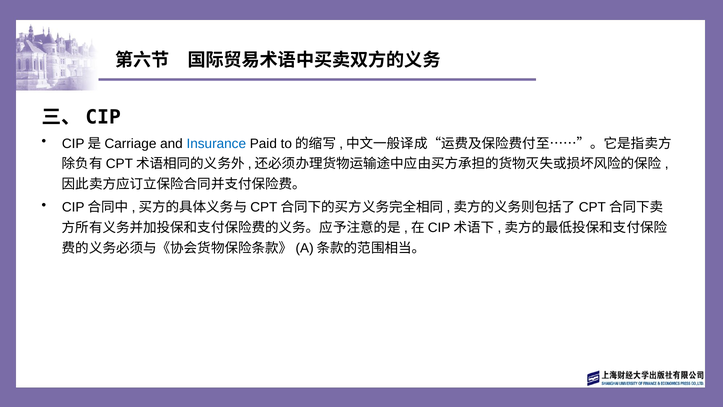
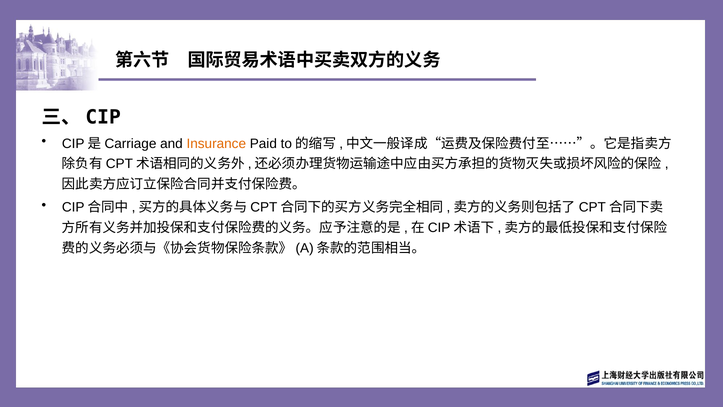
Insurance colour: blue -> orange (216, 144)
